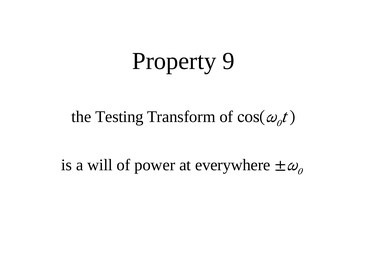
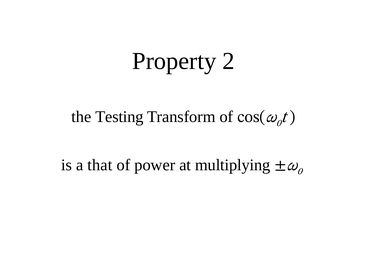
9: 9 -> 2 (229, 61)
will: will -> that (100, 165)
everywhere: everywhere -> multiplying (233, 165)
